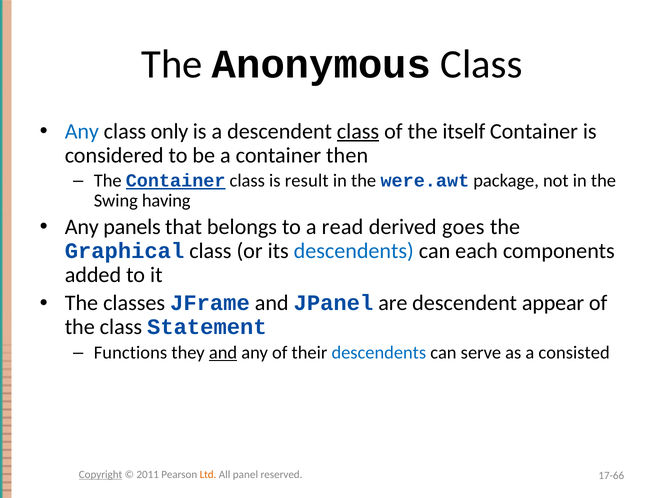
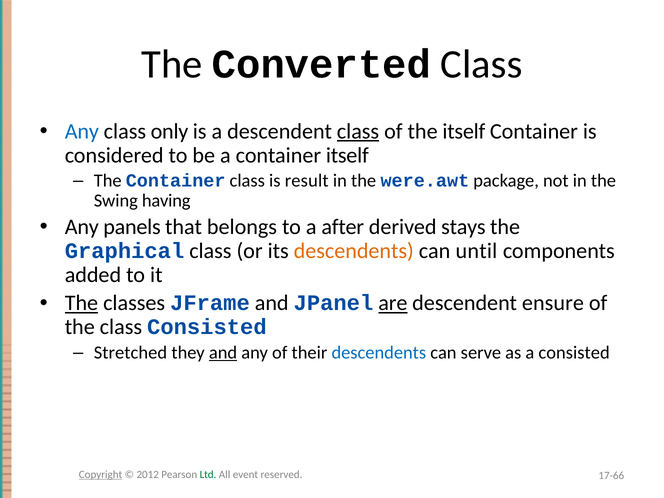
Anonymous: Anonymous -> Converted (322, 64)
container then: then -> itself (347, 155)
Container underline: present -> none (176, 181)
read: read -> after (343, 227)
goes: goes -> stays (463, 227)
descendents colour: blue -> orange (354, 251)
each: each -> until (476, 251)
The underline: none -> present (81, 303)
are underline: none -> present (393, 303)
appear: appear -> ensure (553, 303)
class Statement: Statement -> Consisted (207, 327)
Functions: Functions -> Stretched (130, 353)
2011: 2011 -> 2012 (148, 474)
Ltd colour: orange -> green (208, 474)
panel: panel -> event (245, 474)
